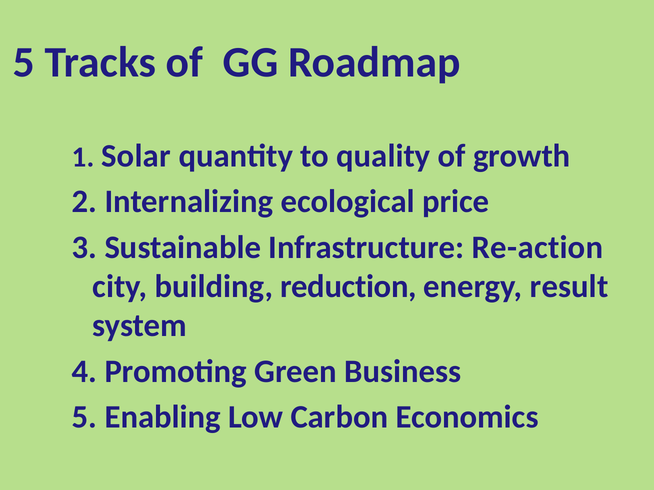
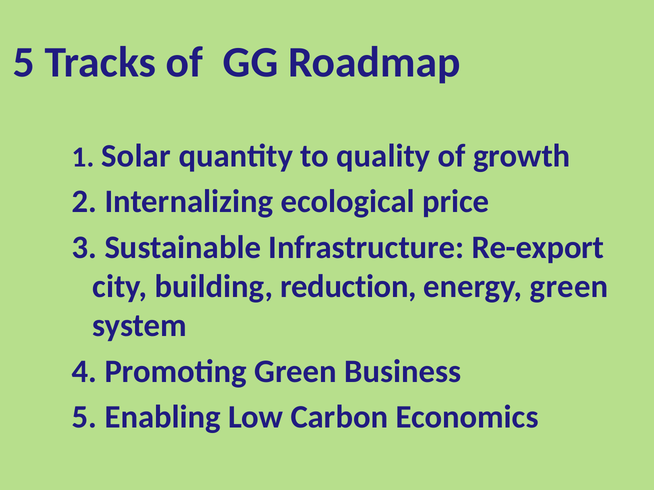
Re-action: Re-action -> Re-export (538, 248)
energy result: result -> green (569, 287)
